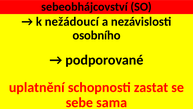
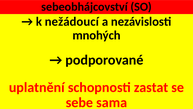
osobního: osobního -> mnohých (97, 35)
